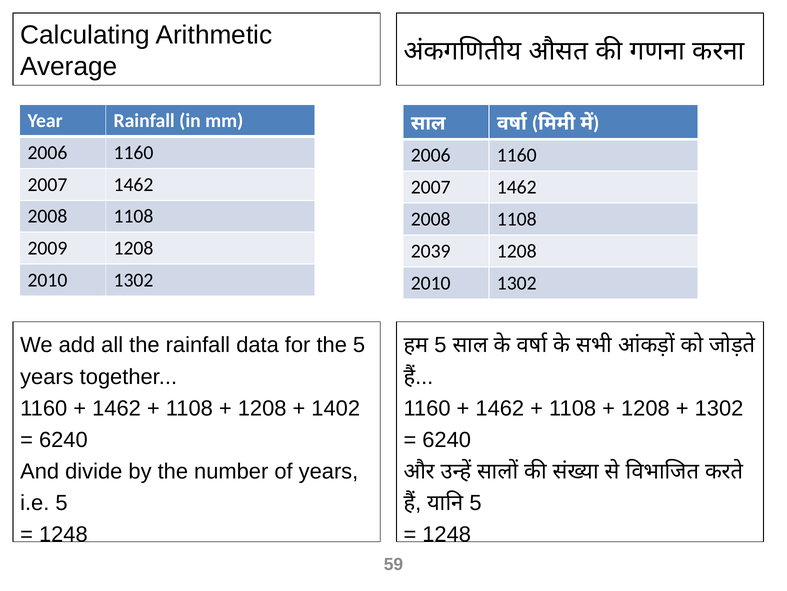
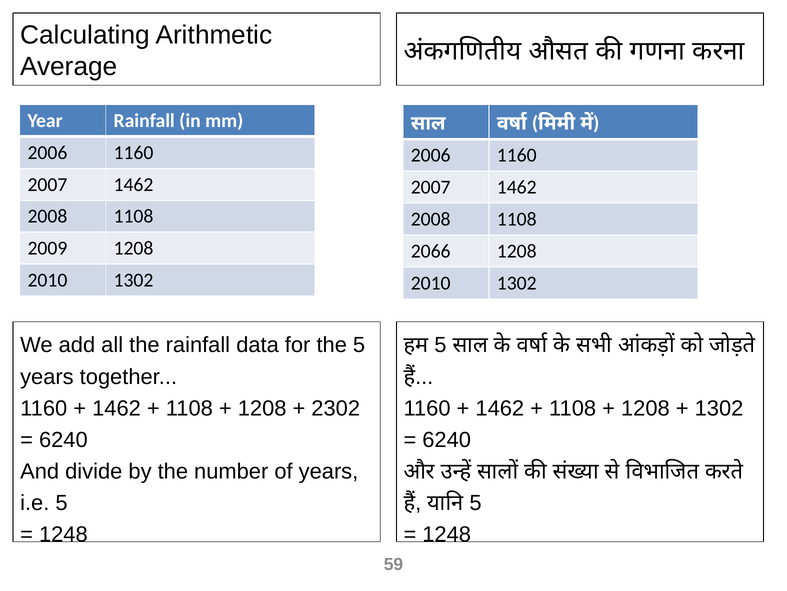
2039: 2039 -> 2066 (431, 251)
1402: 1402 -> 2302 (336, 408)
